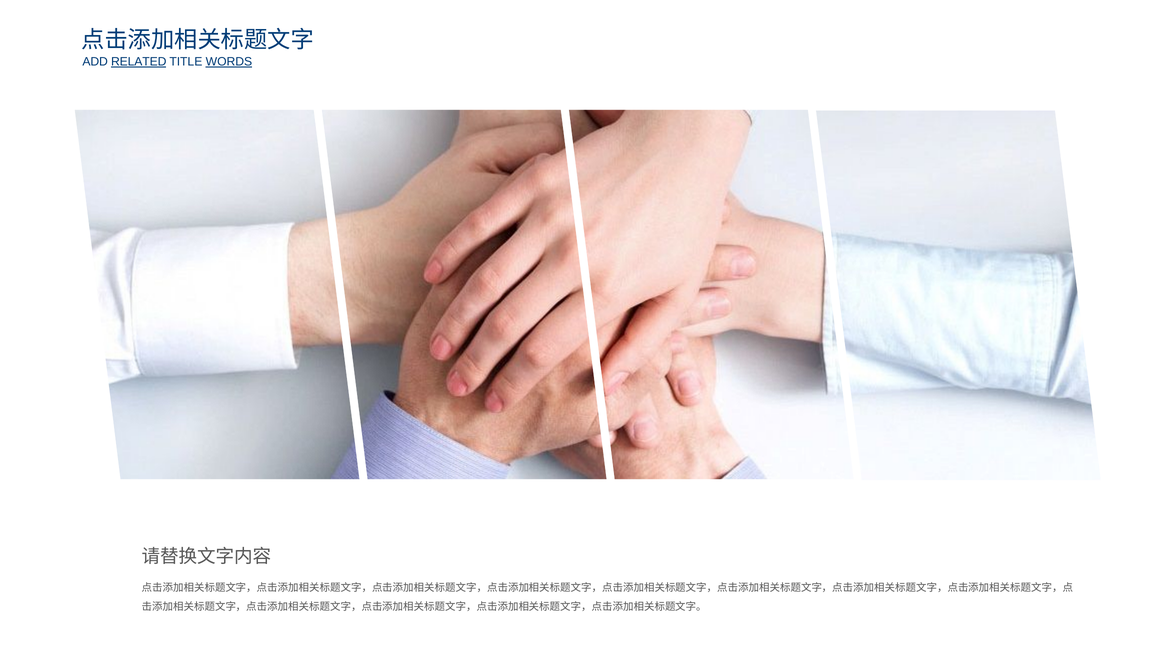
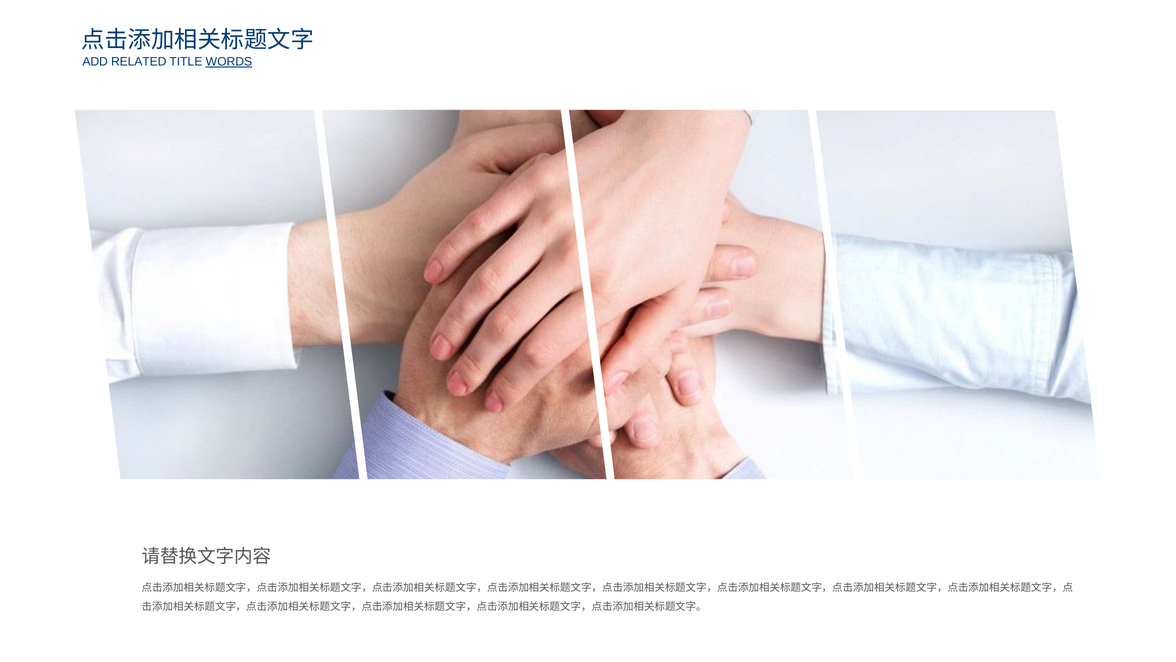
RELATED underline: present -> none (139, 62)
